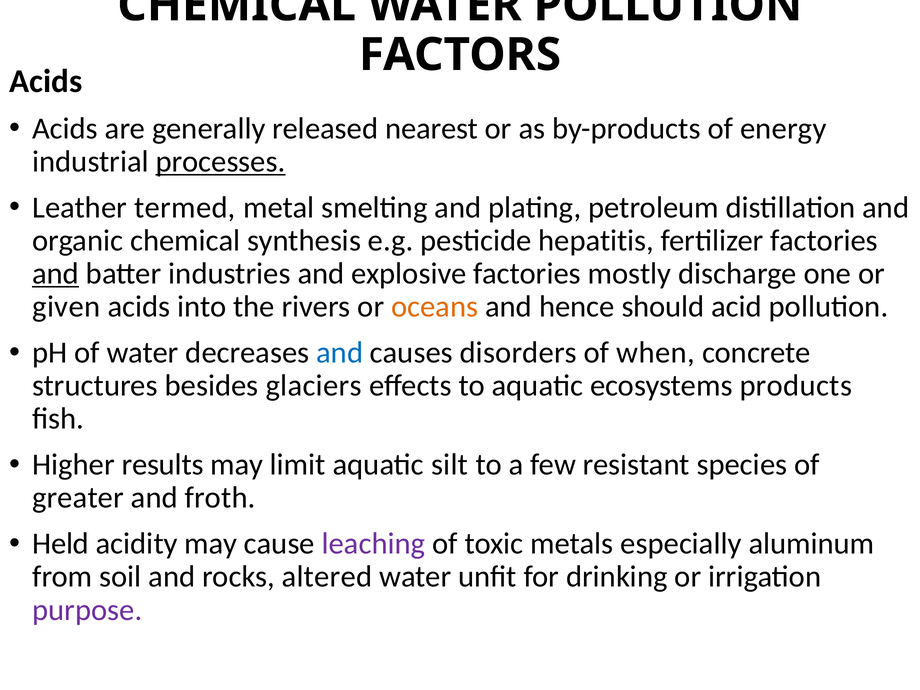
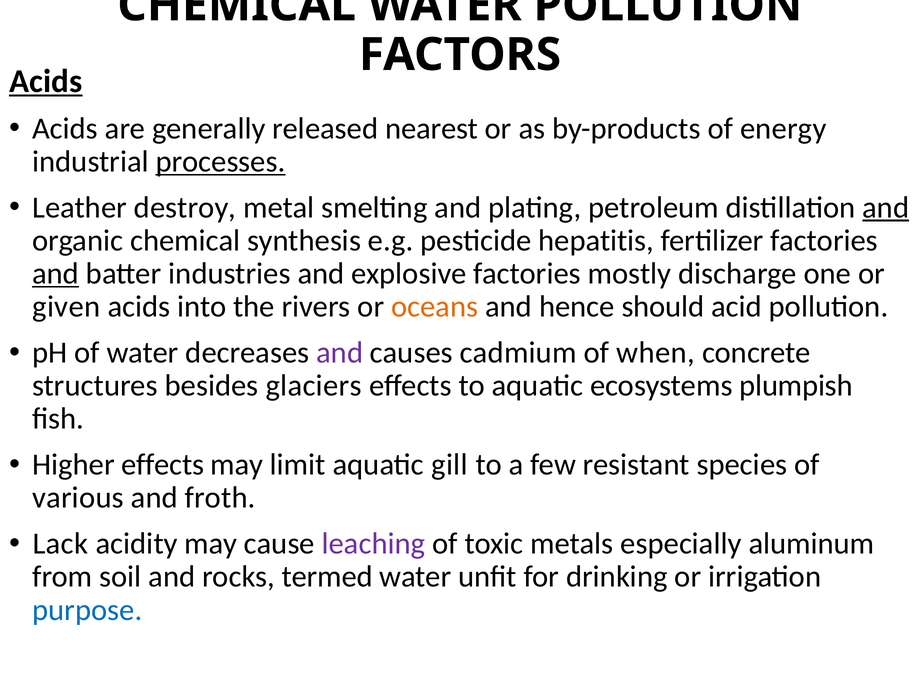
Acids underline: none -> present (46, 81)
termed: termed -> destroy (185, 207)
and underline: none -> present (886, 207)
and colour: blue -> purple (340, 353)
disorders: disorders -> cadmium (518, 353)
products: products -> plumpish (796, 386)
Higher results: results -> effects (163, 465)
silt: silt -> gill (450, 465)
greater: greater -> various (78, 498)
Held: Held -> Lack (60, 544)
altered: altered -> termed (327, 577)
purpose colour: purple -> blue (87, 610)
